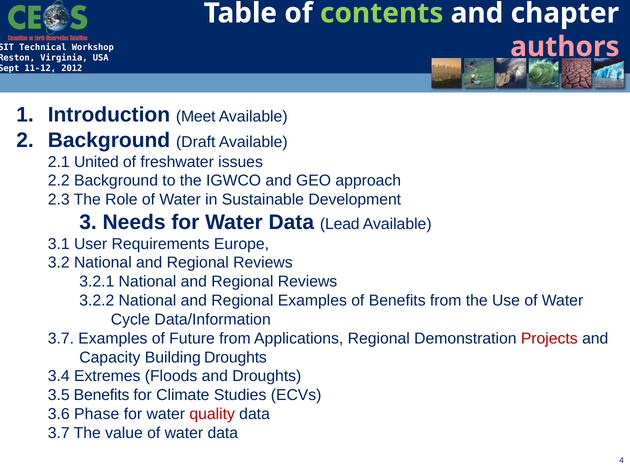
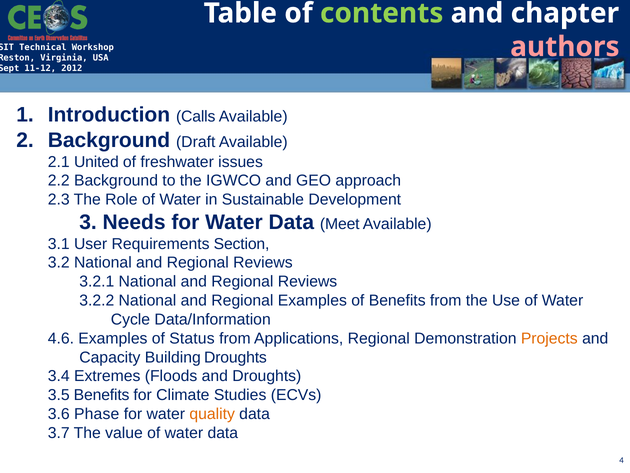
Meet: Meet -> Calls (196, 117)
Lead: Lead -> Meet (340, 224)
Europe: Europe -> Section (242, 244)
3.7: 3.7 -> 4.6 (61, 338)
Future: Future -> Status (192, 338)
Projects colour: red -> orange (549, 338)
quality colour: red -> orange (212, 414)
